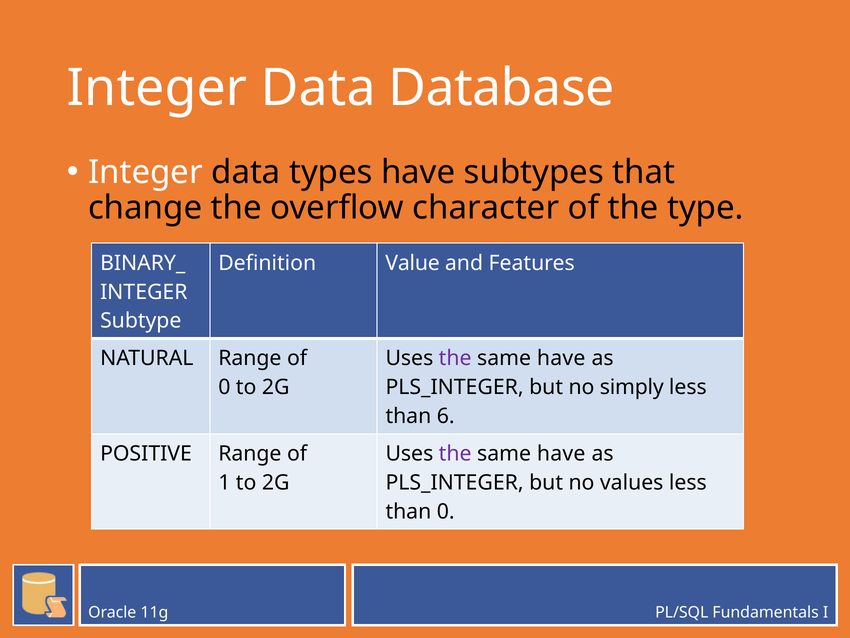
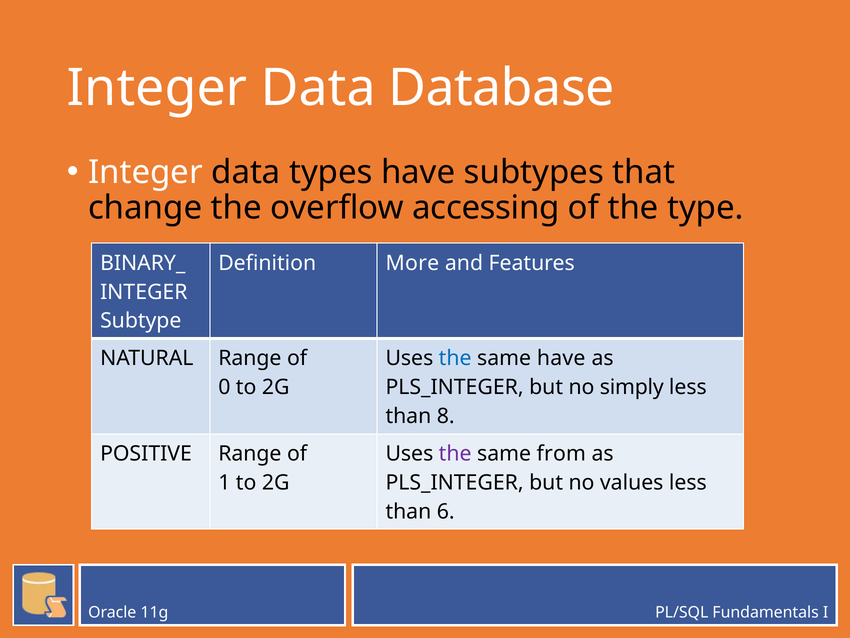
character: character -> accessing (486, 208)
Value: Value -> More (412, 263)
the colour: purple -> blue (455, 358)
6: 6 -> 8 (446, 416)
have: have -> from (561, 453)
than 0: 0 -> 6 (446, 511)
